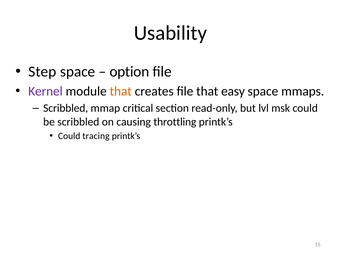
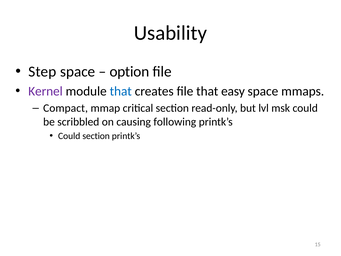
that colour: orange -> blue (121, 91)
Scribbled: Scribbled -> Compact (66, 108)
throttling: throttling -> following (175, 122)
Could tracing: tracing -> section (96, 136)
